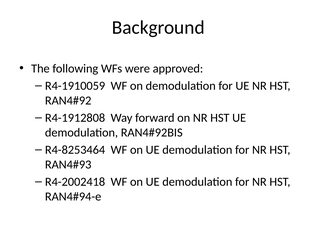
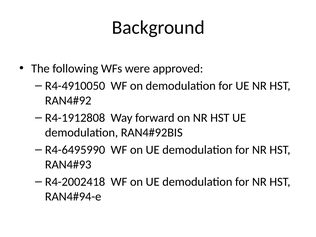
R4-1910059: R4-1910059 -> R4-4910050 (75, 86)
R4-8253464: R4-8253464 -> R4-6495990 (75, 150)
